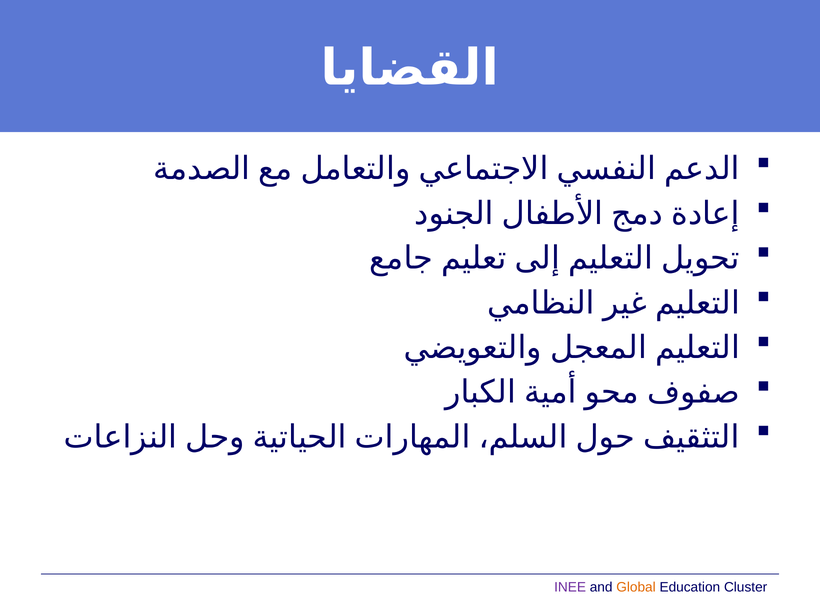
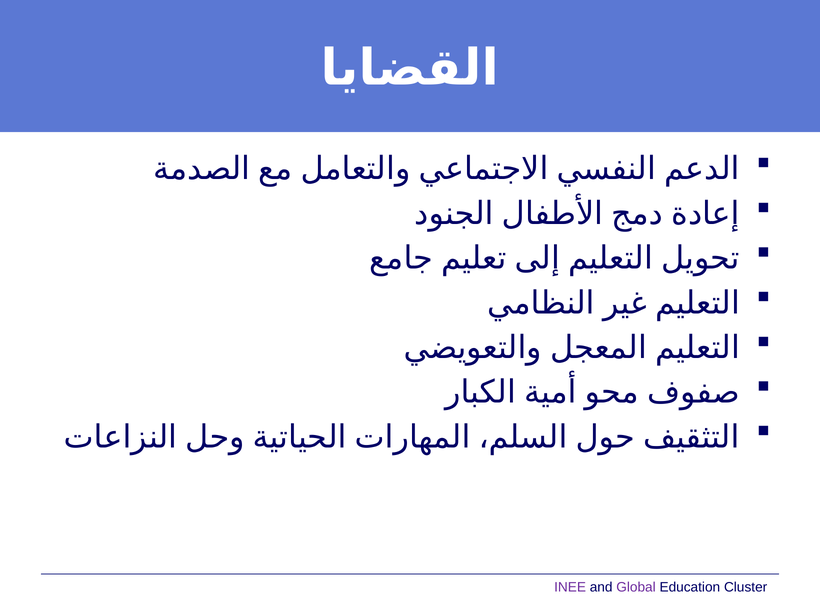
Global colour: orange -> purple (636, 587)
